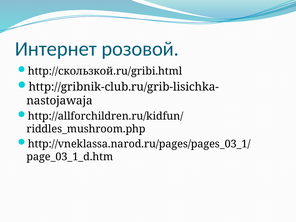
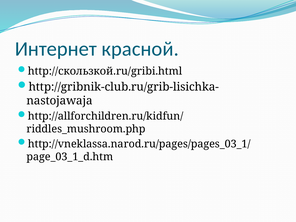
розовой: розовой -> красной (140, 49)
